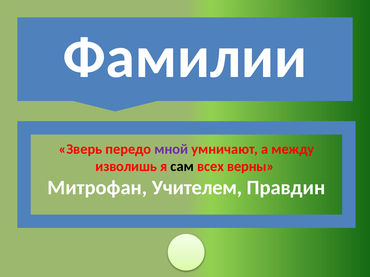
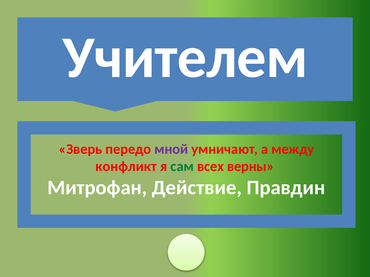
Фамилии: Фамилии -> Учителем (185, 58)
изволишь: изволишь -> конфликт (126, 167)
сам colour: black -> green (182, 167)
Учителем: Учителем -> Действие (197, 188)
